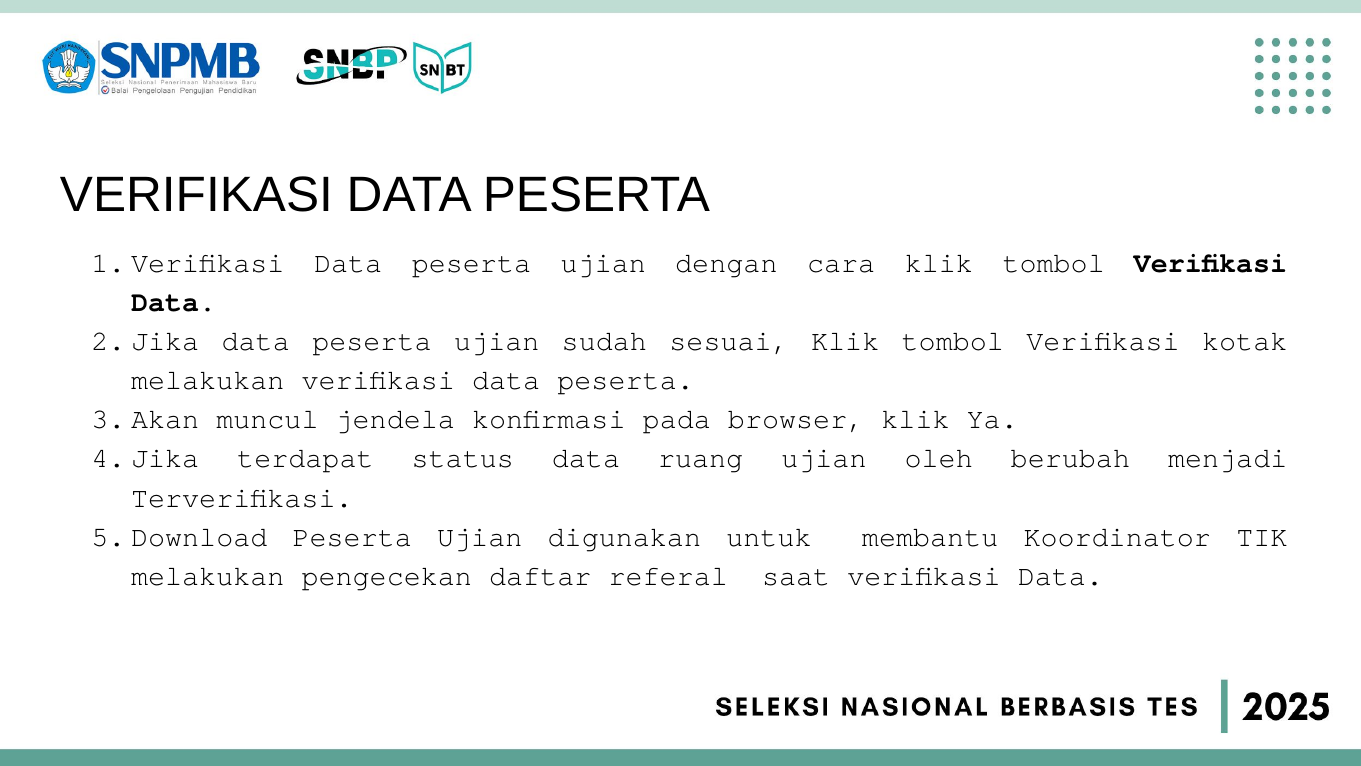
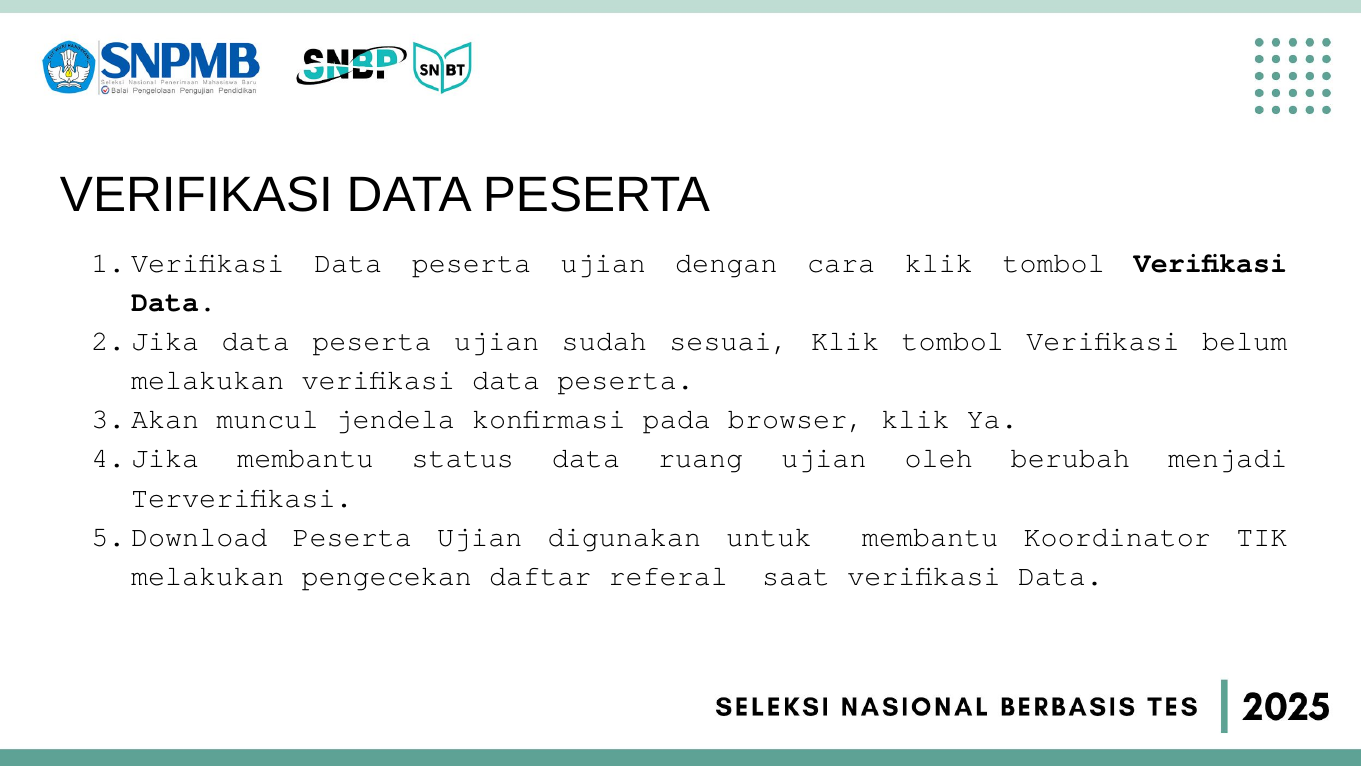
kotak: kotak -> belum (1245, 341)
terdapat: terdapat -> membantu (305, 458)
